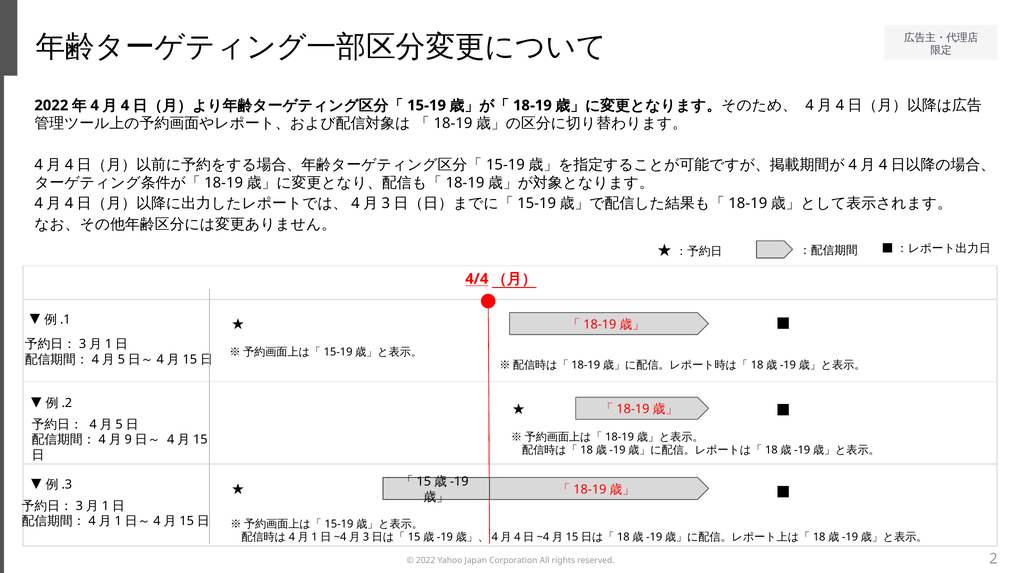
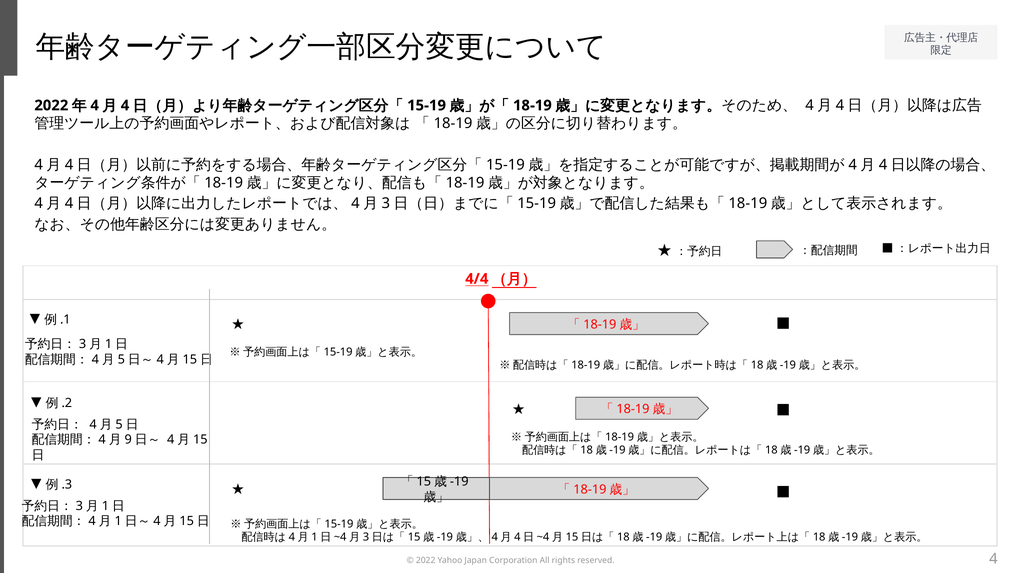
2: 2 -> 4 (993, 559)
